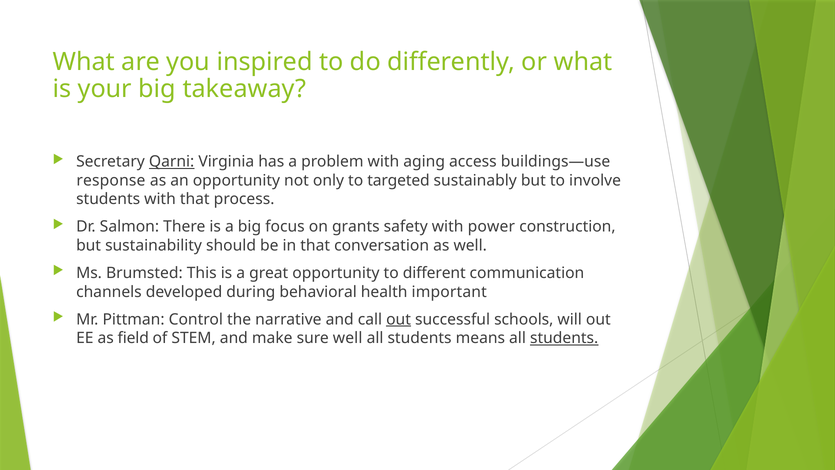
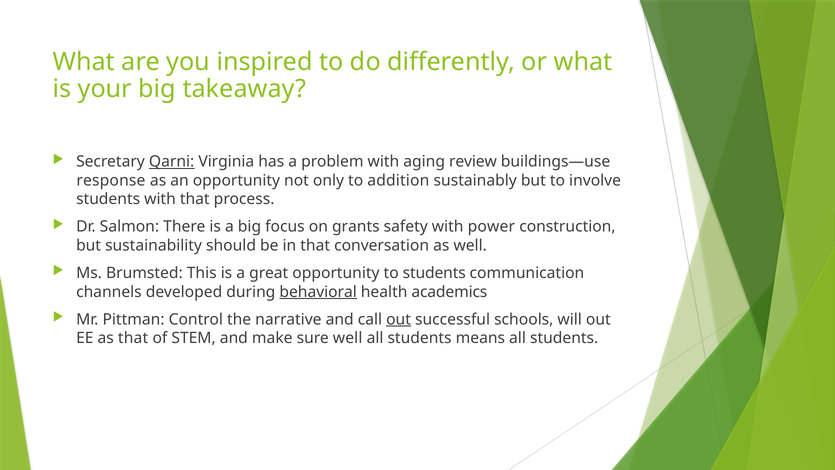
access: access -> review (473, 162)
targeted: targeted -> addition (398, 180)
to different: different -> students (434, 273)
behavioral underline: none -> present (318, 292)
important: important -> academics (449, 292)
as field: field -> that (133, 338)
students underline: present -> none (564, 338)
